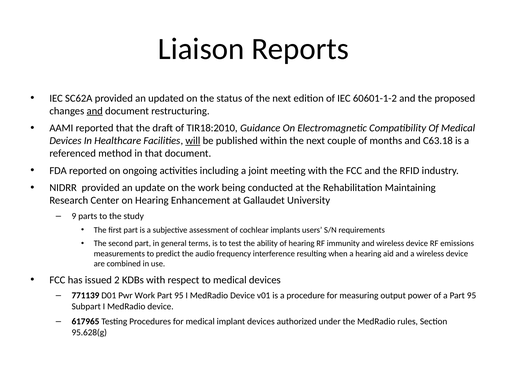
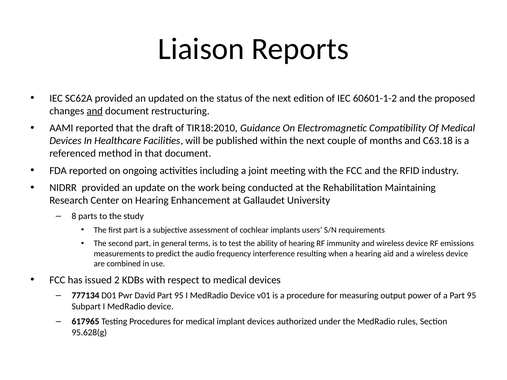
will underline: present -> none (193, 141)
9: 9 -> 8 (74, 216)
771139: 771139 -> 777134 (85, 296)
Pwr Work: Work -> David (145, 296)
